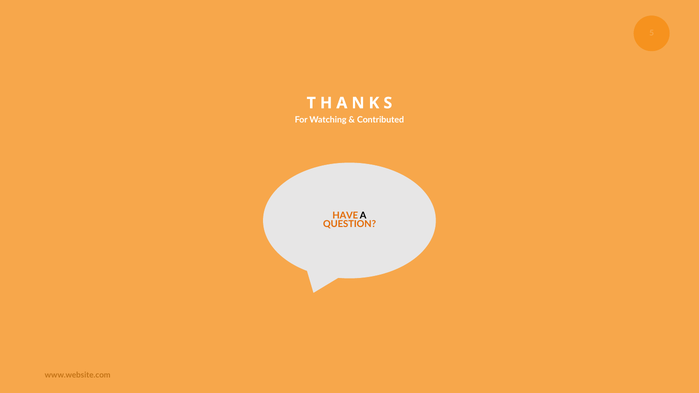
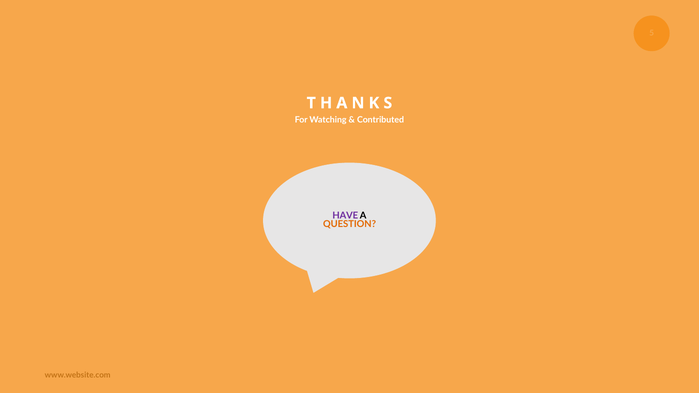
HAVE colour: orange -> purple (345, 216)
